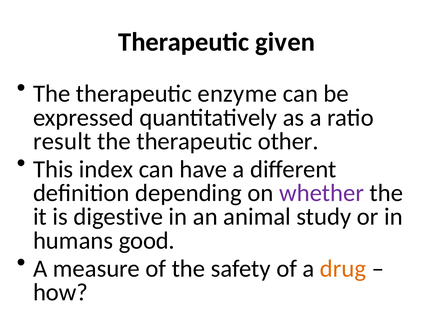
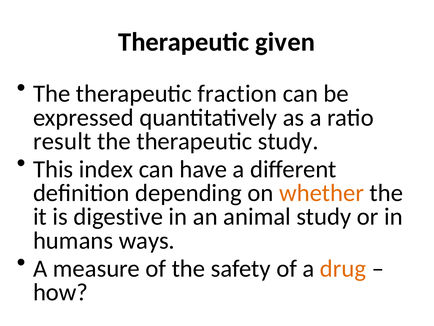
enzyme: enzyme -> fraction (237, 94)
therapeutic other: other -> study (288, 141)
whether colour: purple -> orange (322, 193)
good: good -> ways (147, 240)
